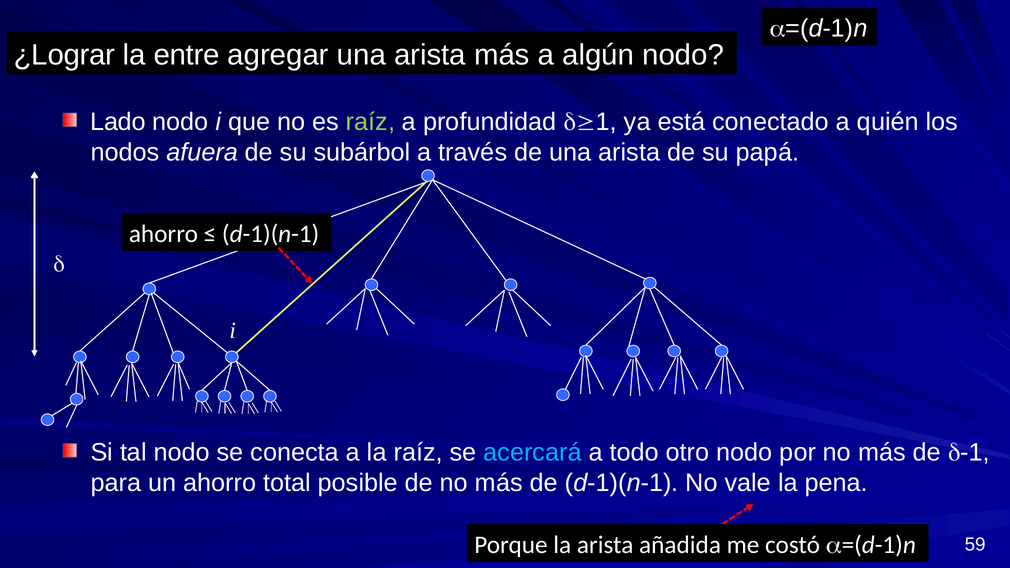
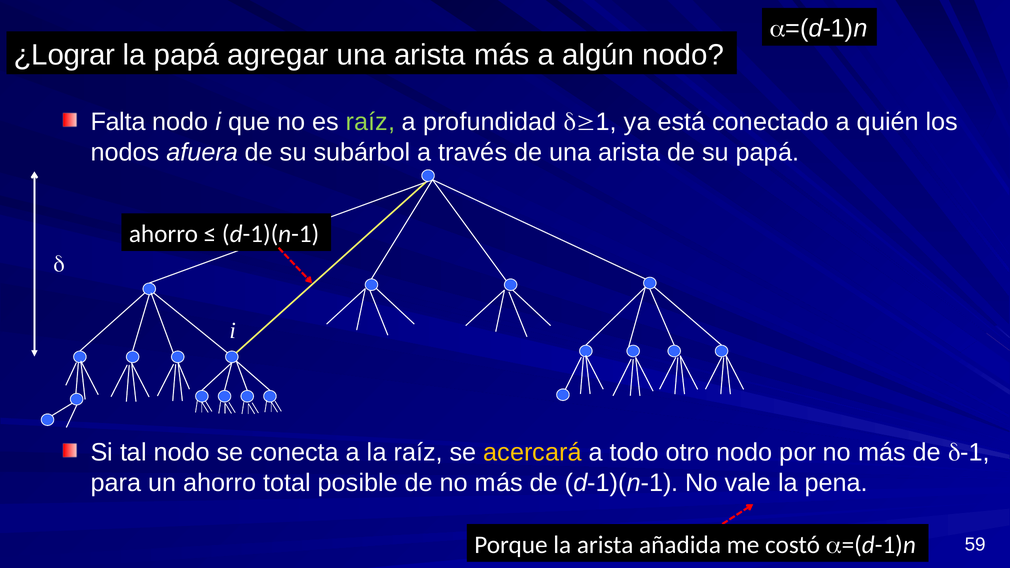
la entre: entre -> papá (187, 55)
Lado: Lado -> Falta (118, 122)
acercará colour: light blue -> yellow (532, 453)
